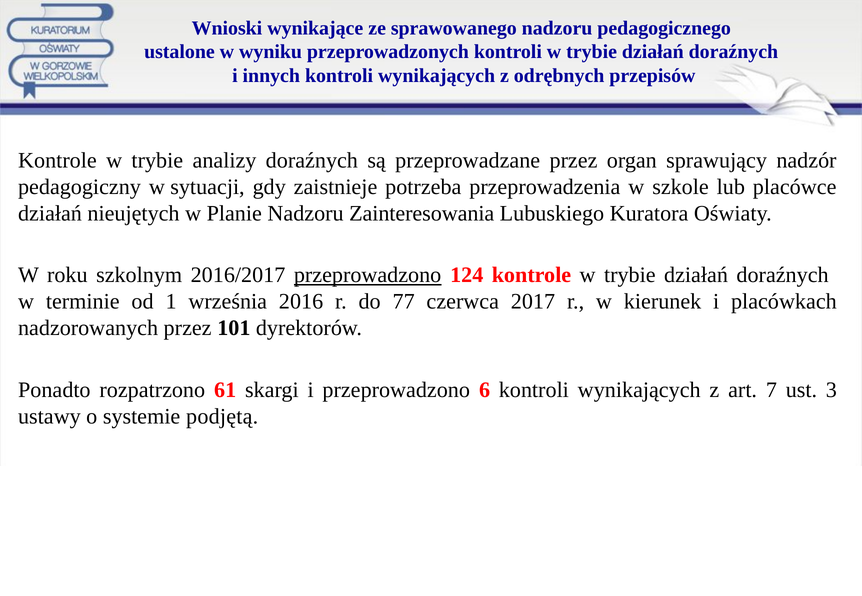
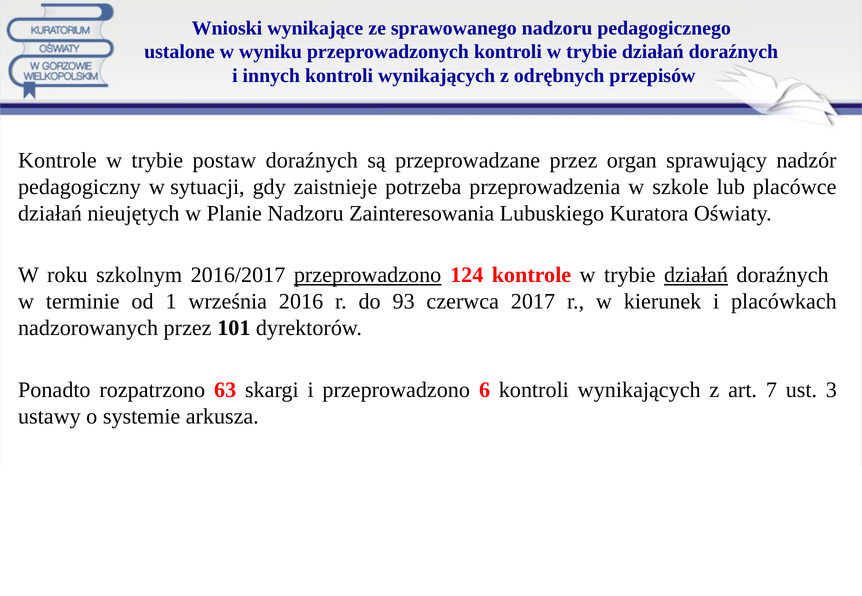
analizy: analizy -> postaw (224, 161)
działań underline: none -> present (696, 275)
77: 77 -> 93 (404, 302)
61: 61 -> 63 (225, 390)
podjętą: podjętą -> arkusza (222, 417)
